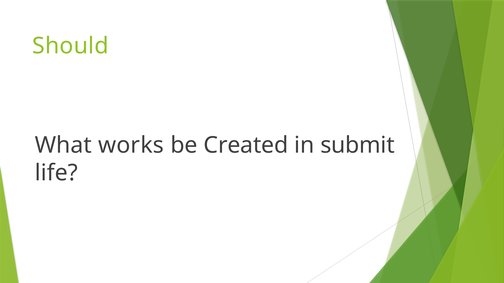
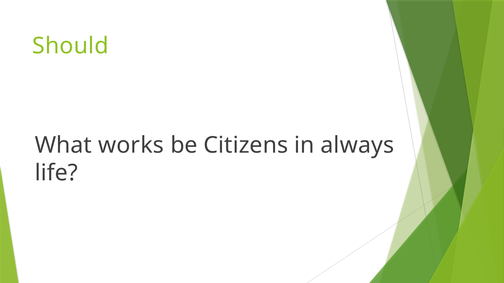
Created: Created -> Citizens (246, 146)
submit: submit -> always (357, 146)
